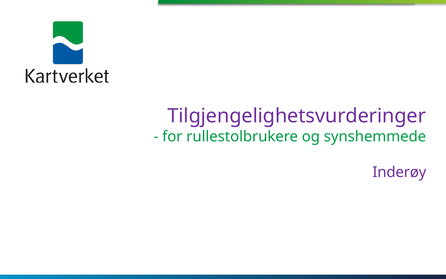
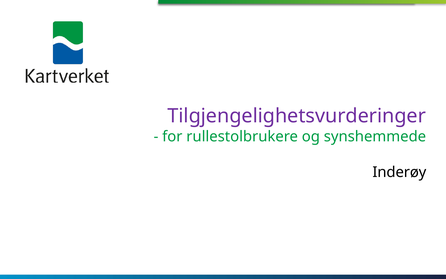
Inderøy colour: purple -> black (399, 172)
